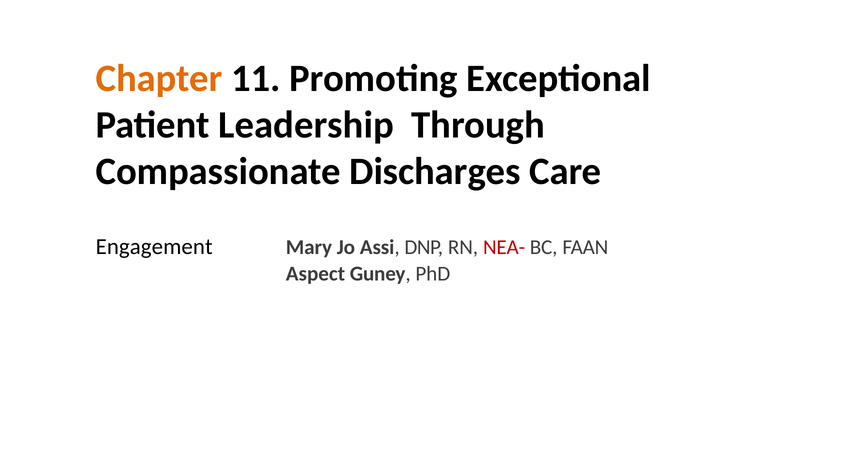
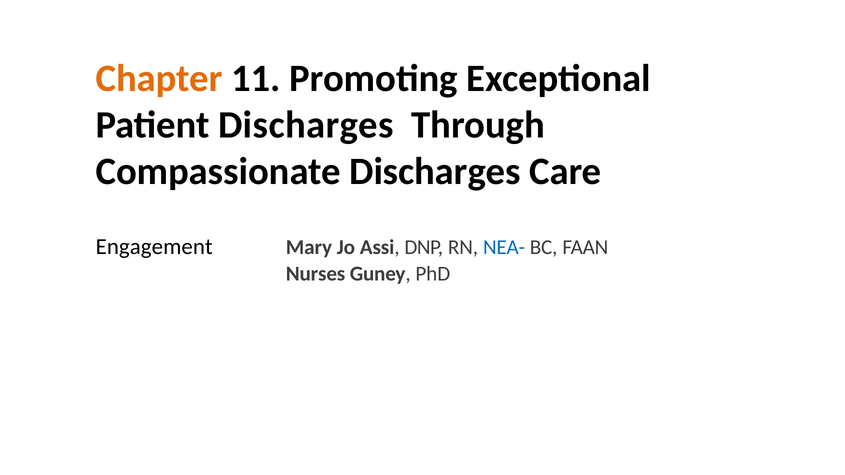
Patient Leadership: Leadership -> Discharges (306, 125)
NEA- colour: red -> blue (504, 247)
Aspect: Aspect -> Nurses (316, 274)
